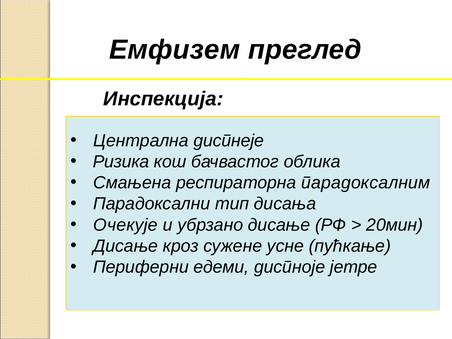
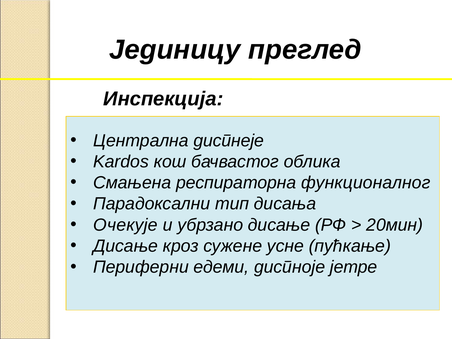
Емфизем: Емфизем -> Јединицу (175, 50)
Ризика: Ризика -> Kardos (121, 162)
парадоксалним: парадоксалним -> функционалног (366, 183)
